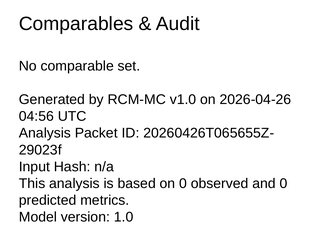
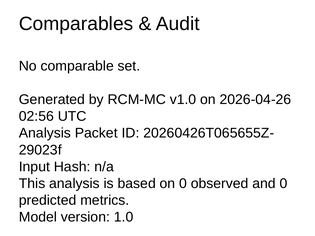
04:56: 04:56 -> 02:56 (36, 116)
